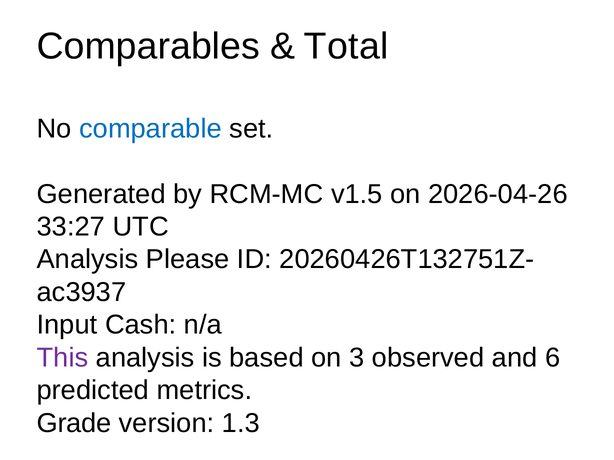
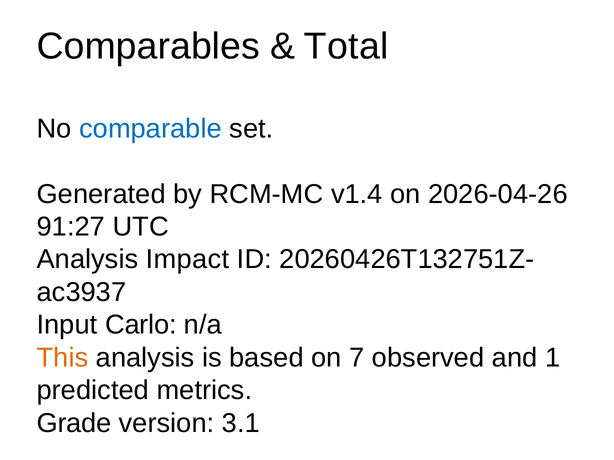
v1.5: v1.5 -> v1.4 (357, 194)
33:27: 33:27 -> 91:27 (71, 227)
Please: Please -> Impact (187, 260)
Cash: Cash -> Carlo (141, 325)
This colour: purple -> orange (62, 358)
3: 3 -> 7 (357, 358)
6: 6 -> 1 (553, 358)
1.3: 1.3 -> 3.1 (241, 424)
